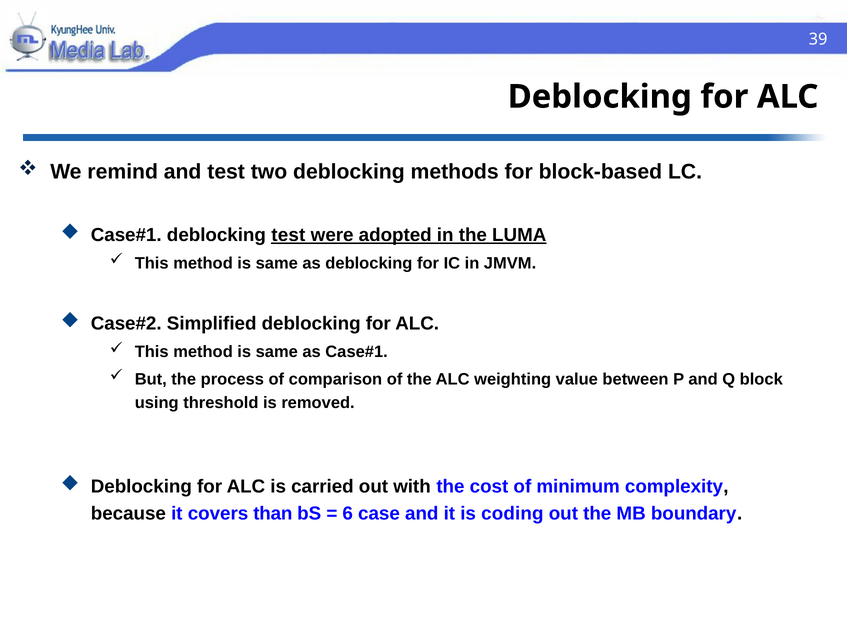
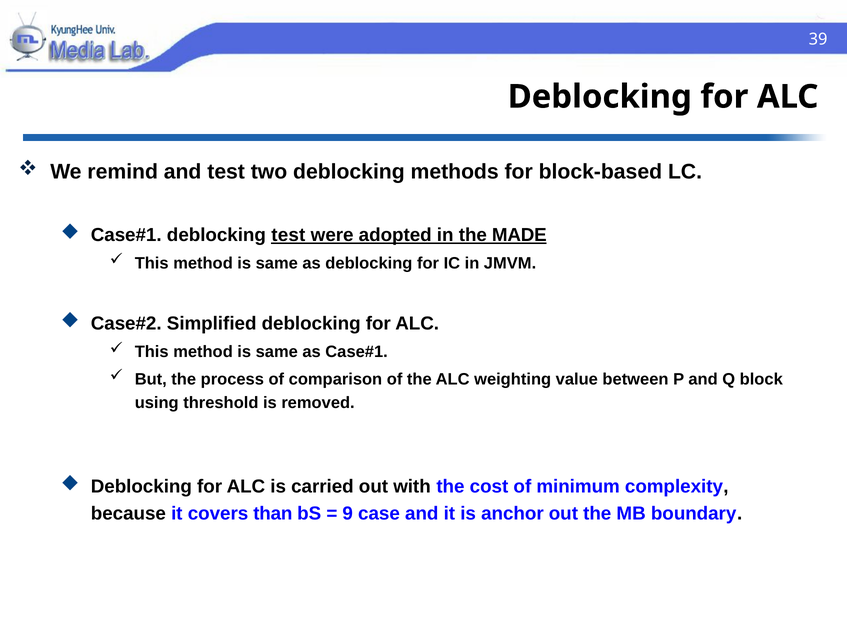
LUMA: LUMA -> MADE (519, 235)
6: 6 -> 9 (348, 513)
coding: coding -> anchor (512, 513)
